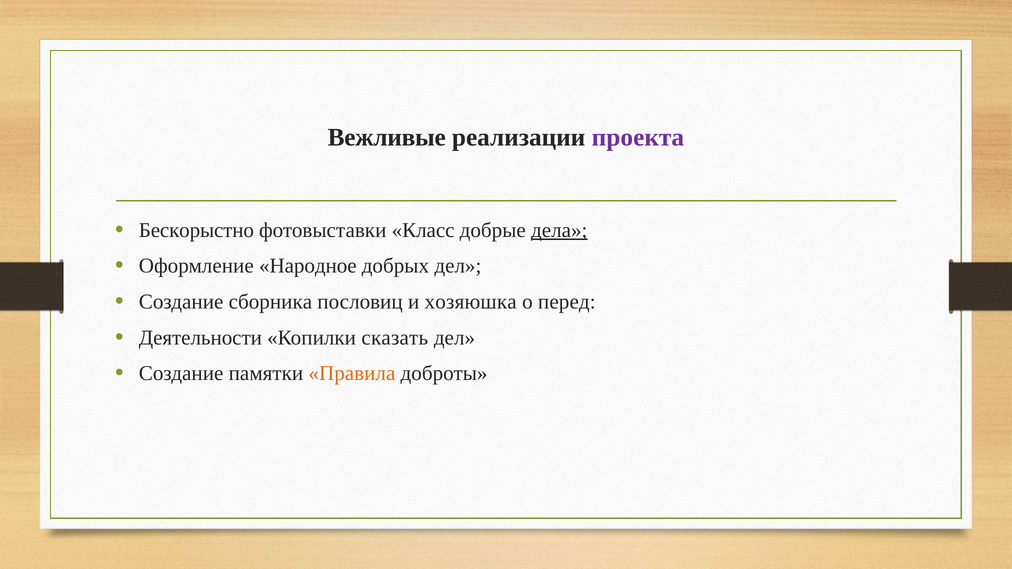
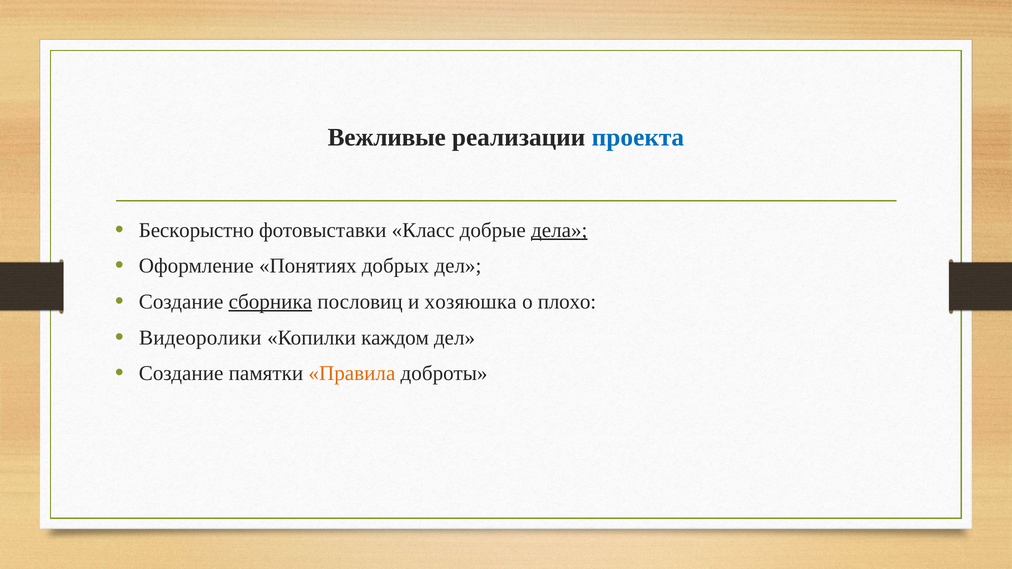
проекта colour: purple -> blue (638, 137)
Народное: Народное -> Понятиях (308, 266)
сборника underline: none -> present (270, 302)
перед: перед -> плохо (567, 302)
Деятельности: Деятельности -> Видеоролики (200, 338)
сказать: сказать -> каждом (395, 338)
